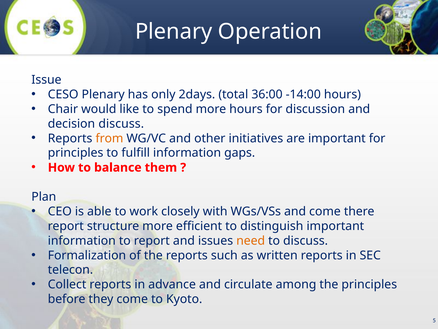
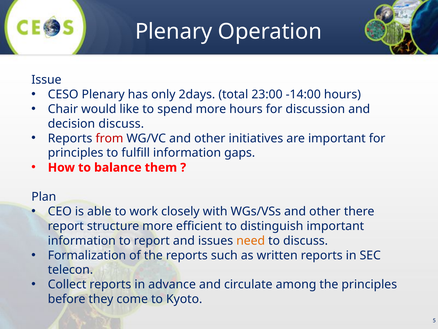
36:00: 36:00 -> 23:00 (267, 94)
from colour: orange -> red (109, 138)
WGs/VSs and come: come -> other (325, 211)
